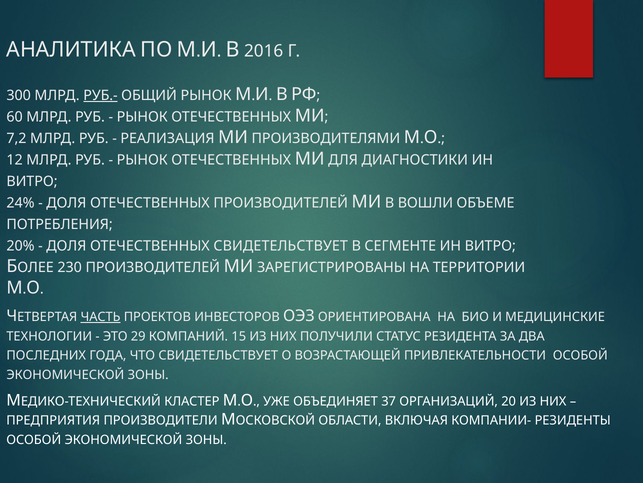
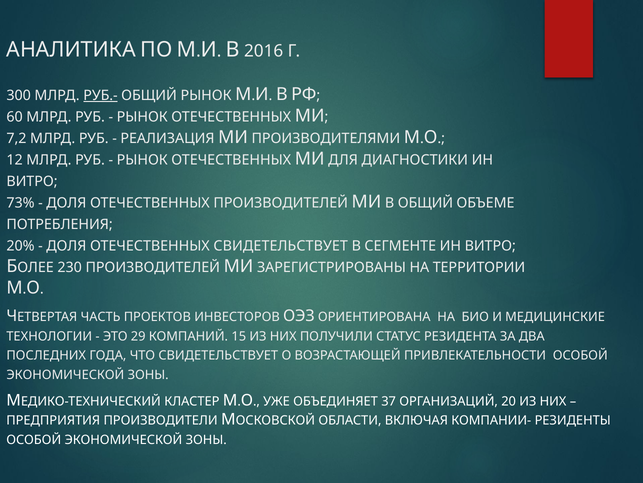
24%: 24% -> 73% (21, 203)
В ВОШЛИ: ВОШЛИ -> ОБЩИЙ (425, 203)
ЧАСТЬ underline: present -> none (101, 317)
